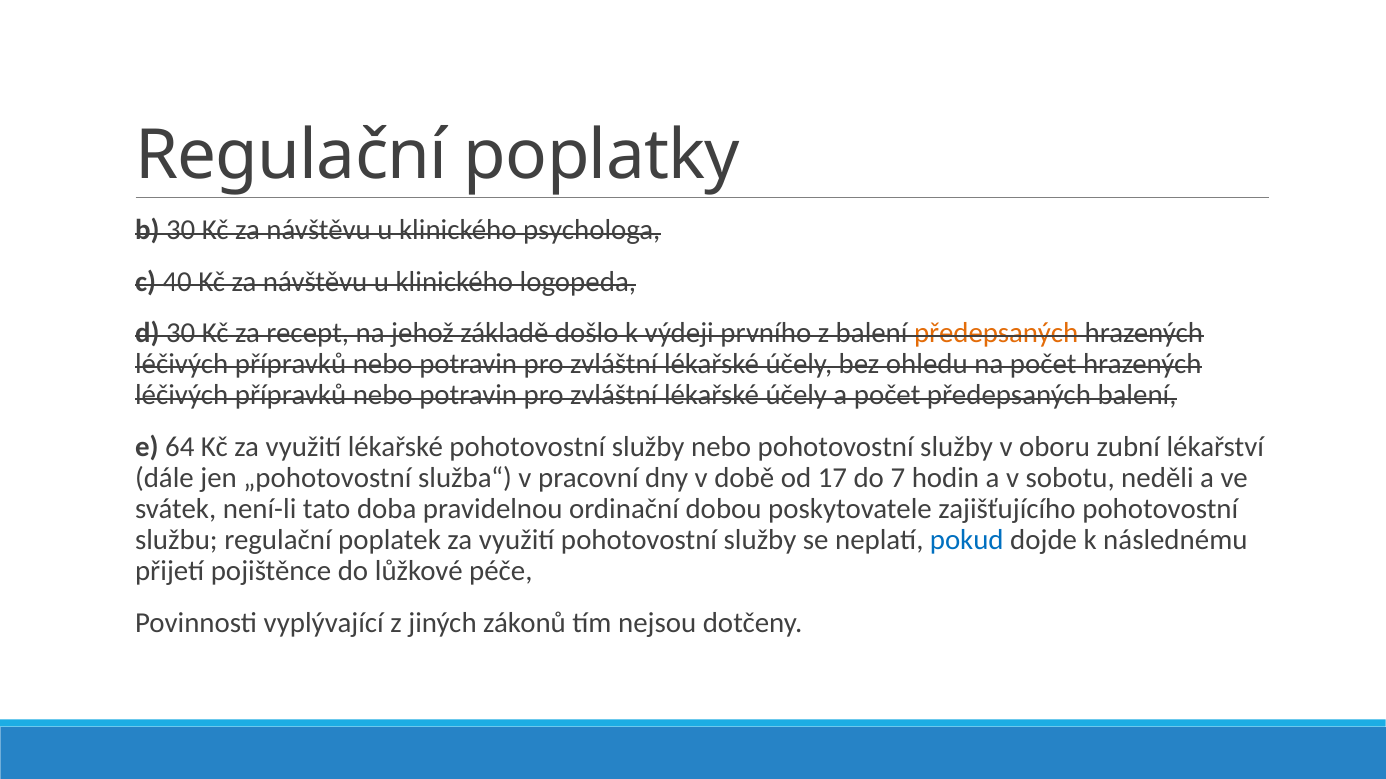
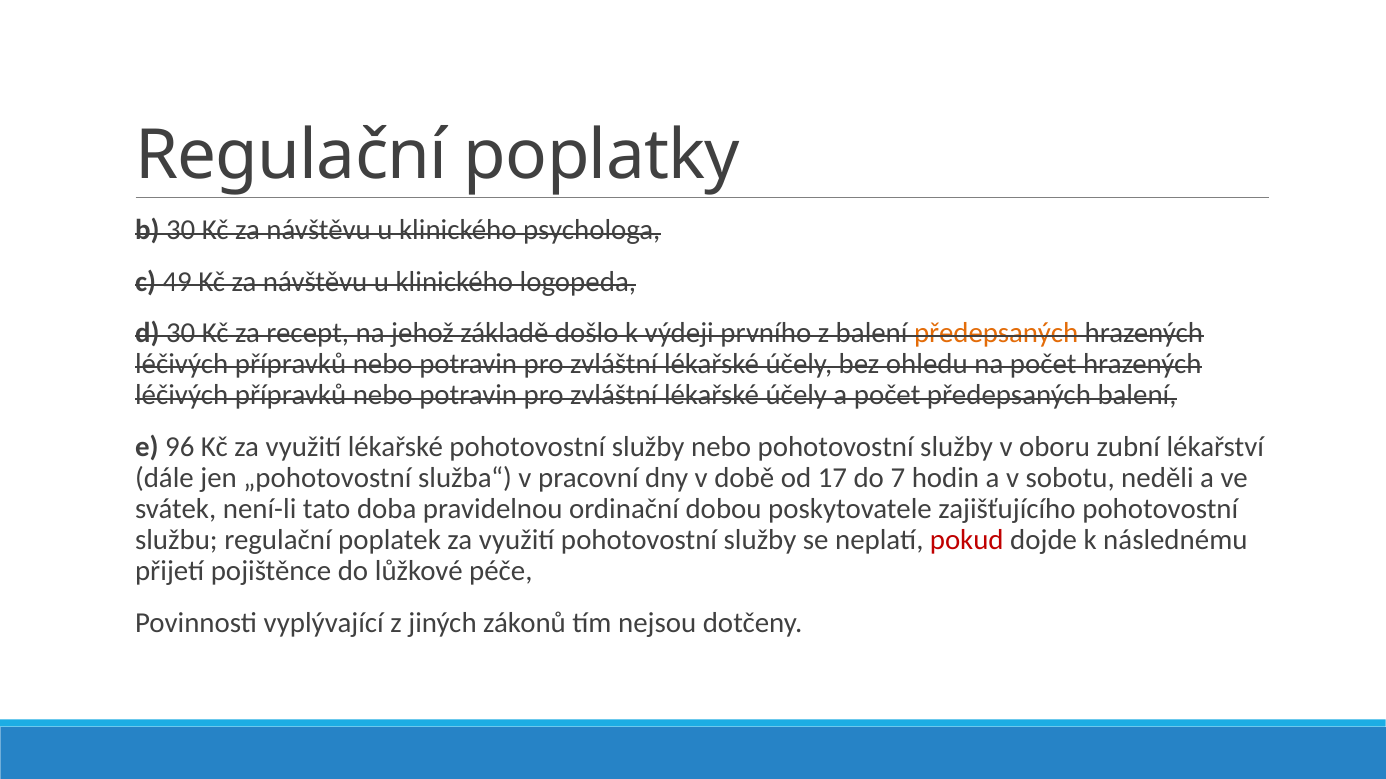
40: 40 -> 49 (177, 282)
64: 64 -> 96 (180, 447)
pokud colour: blue -> red (967, 541)
